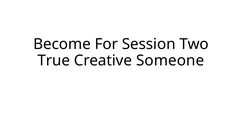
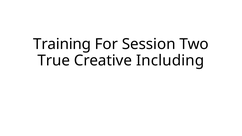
Become: Become -> Training (62, 44)
Someone: Someone -> Including (170, 60)
